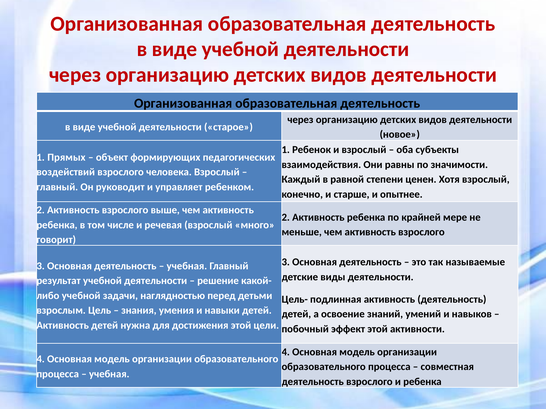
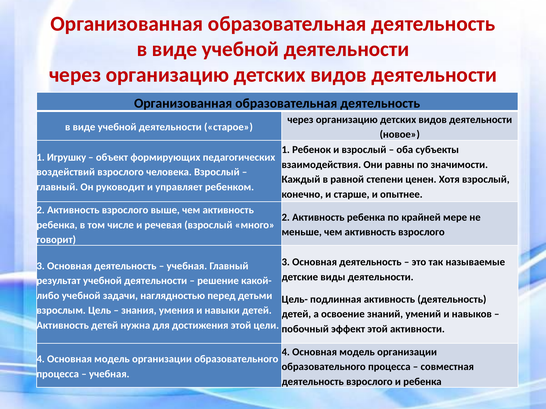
Прямых: Прямых -> Игрушку (67, 157)
